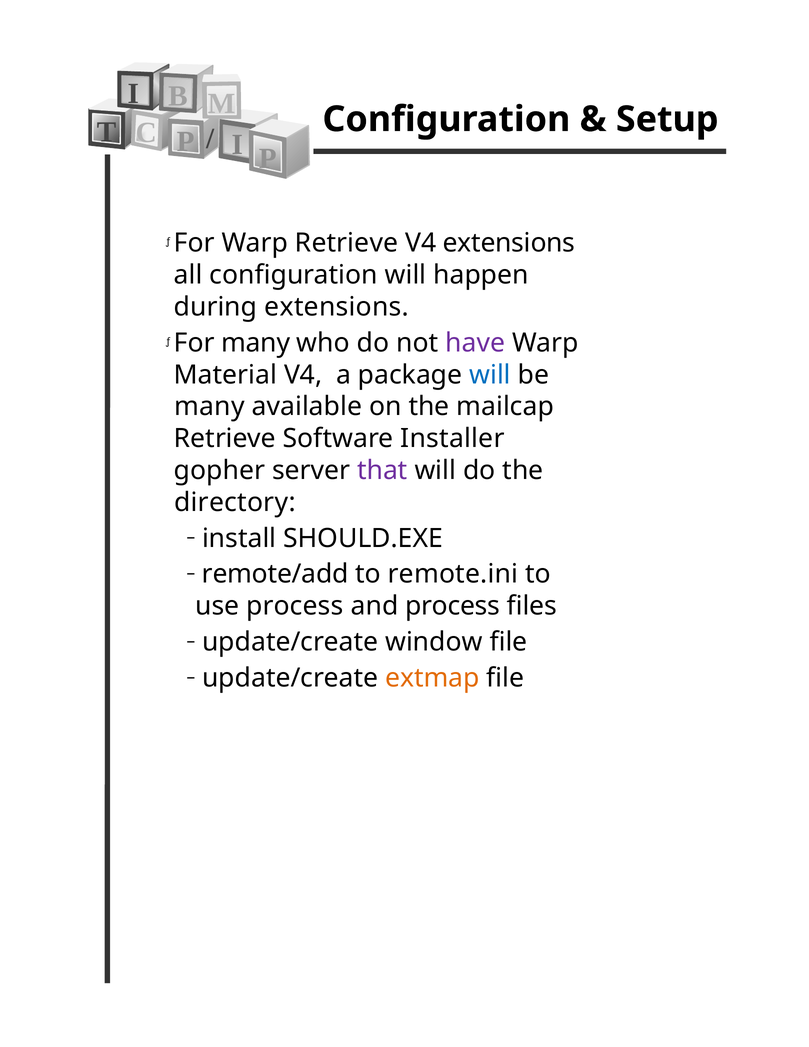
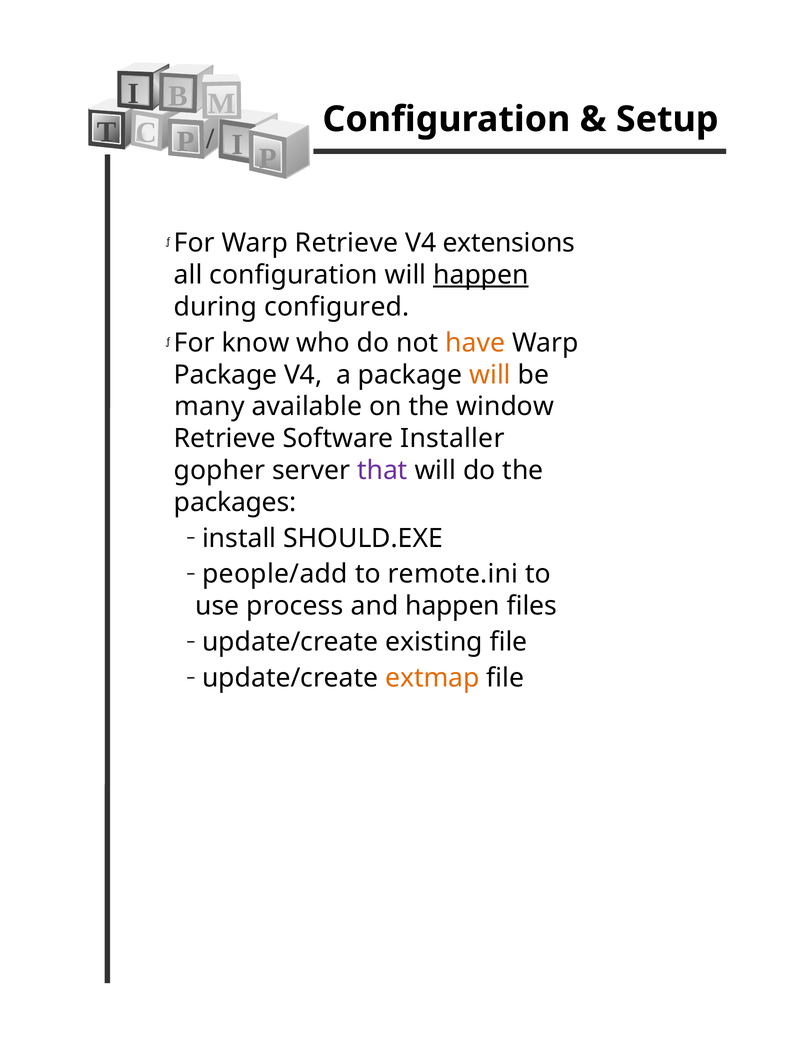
happen underline: none -> present (481, 275)
during extensions: extensions -> configured (337, 307)
For many: many -> know (256, 343)
have colour: purple -> orange (475, 343)
Material: Material -> Package (226, 374)
will colour: blue -> orange (490, 374)
mailcap: mailcap -> window (505, 406)
directory: directory -> packages (235, 502)
remote/add: remote/add -> people/add (275, 574)
and process: process -> happen (453, 606)
window: window -> existing (434, 641)
